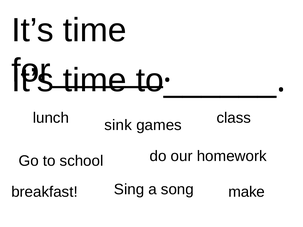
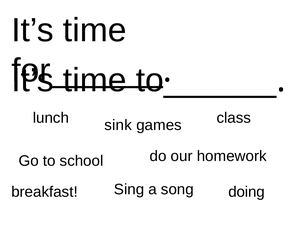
make: make -> doing (247, 192)
